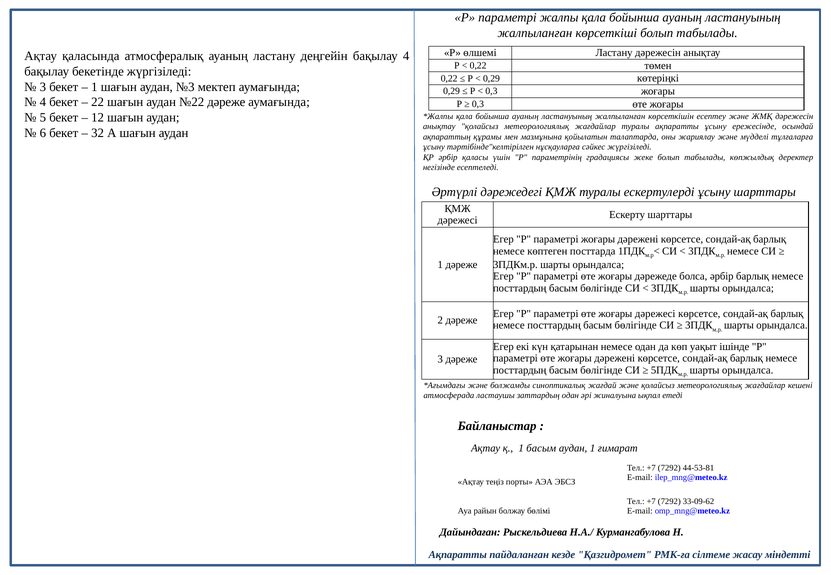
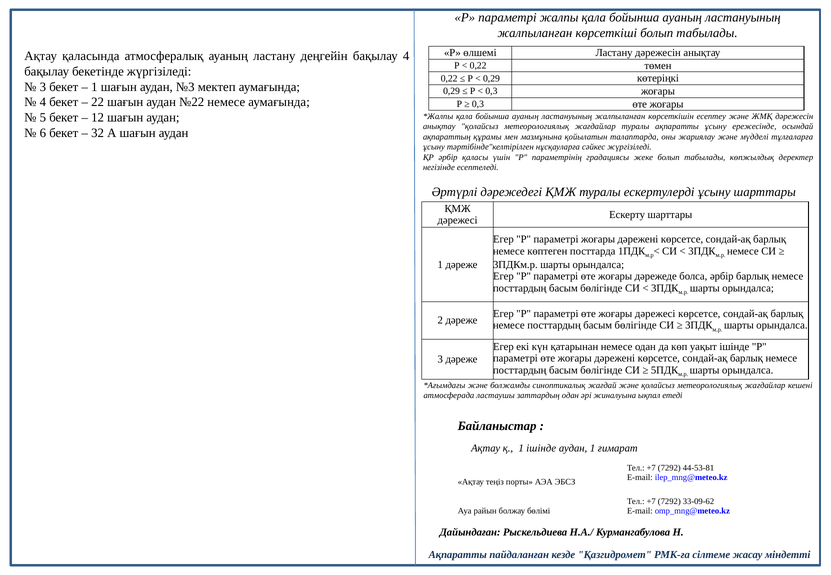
№22 дәреже: дәреже -> немесе (226, 102)
1 басым: басым -> ішінде (541, 449)
